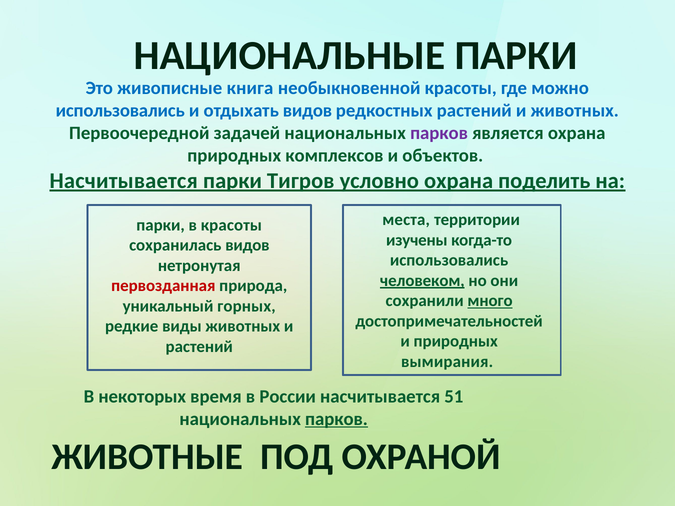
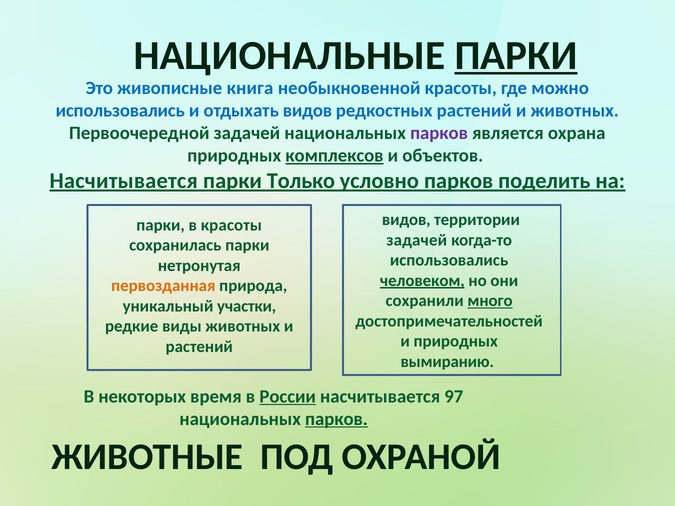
ПАРКИ underline: none -> present (516, 55)
комплексов underline: none -> present (334, 156)
Тигров: Тигров -> Только (301, 181)
условно охрана: охрана -> парков (459, 181)
места: места -> видов (406, 220)
изучены: изучены -> задачей (417, 240)
сохранилась видов: видов -> парки (247, 245)
первозданная colour: red -> orange (163, 286)
горных: горных -> участки (247, 306)
вымирания: вымирания -> вымиранию (447, 362)
России underline: none -> present (288, 397)
51: 51 -> 97 (454, 397)
